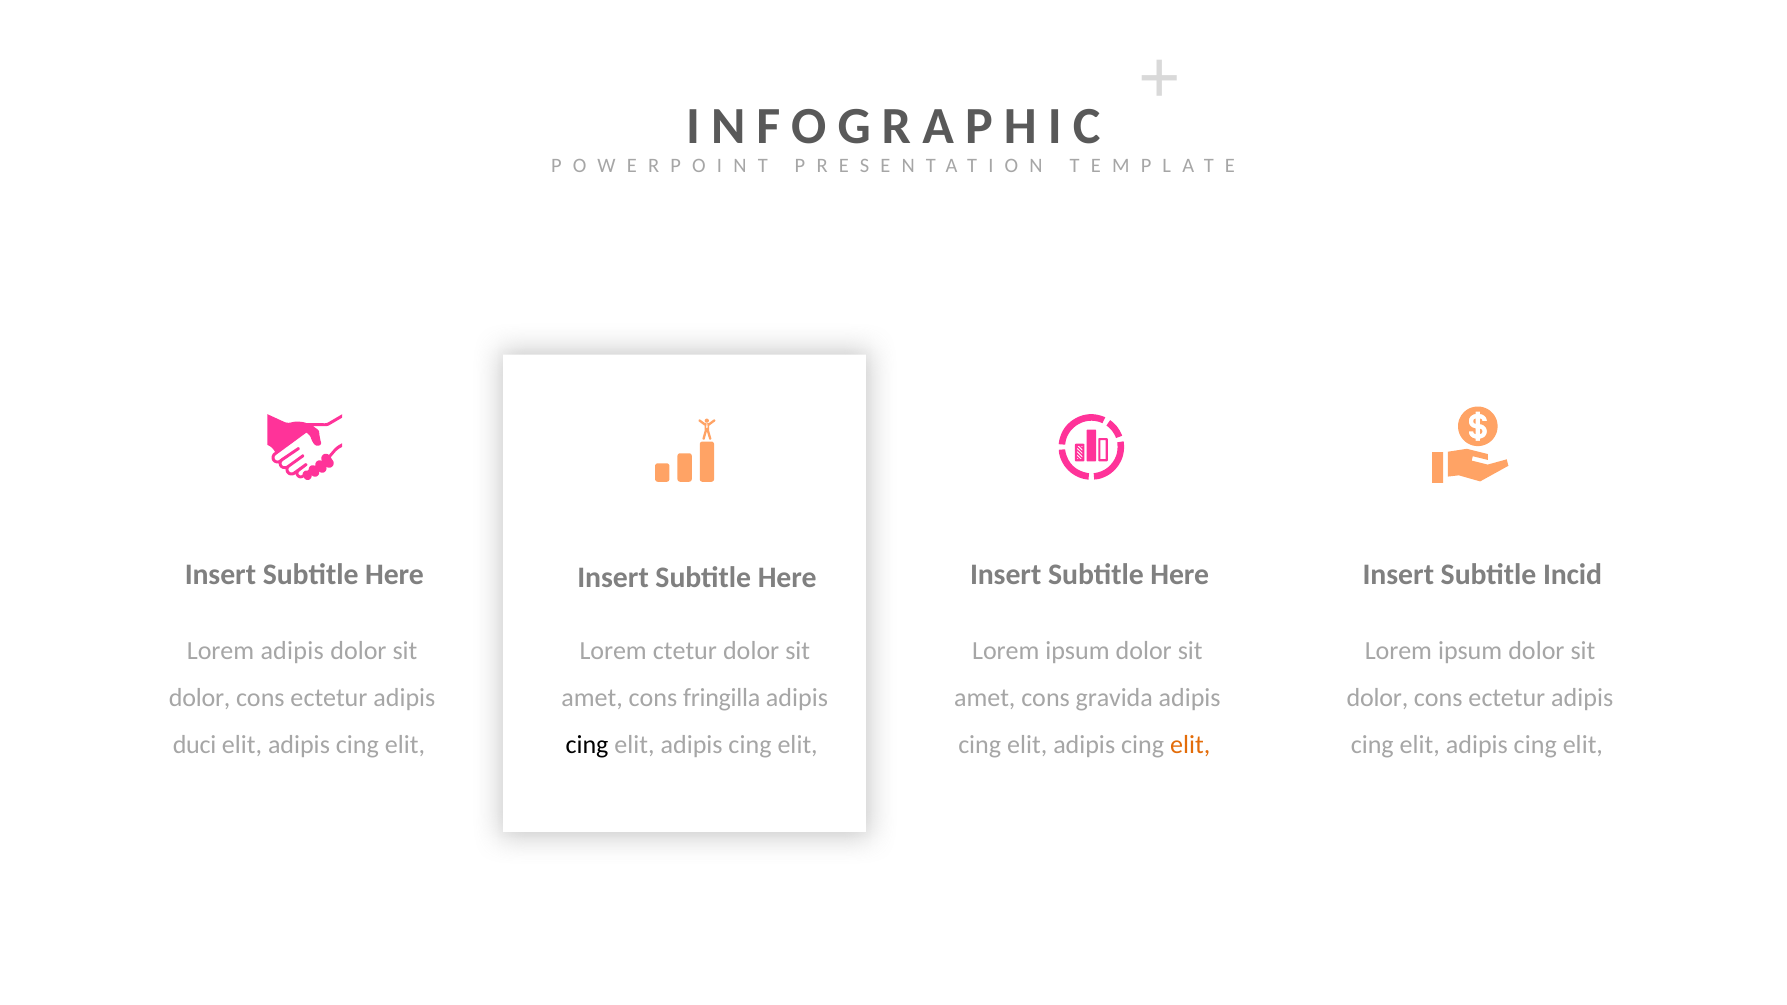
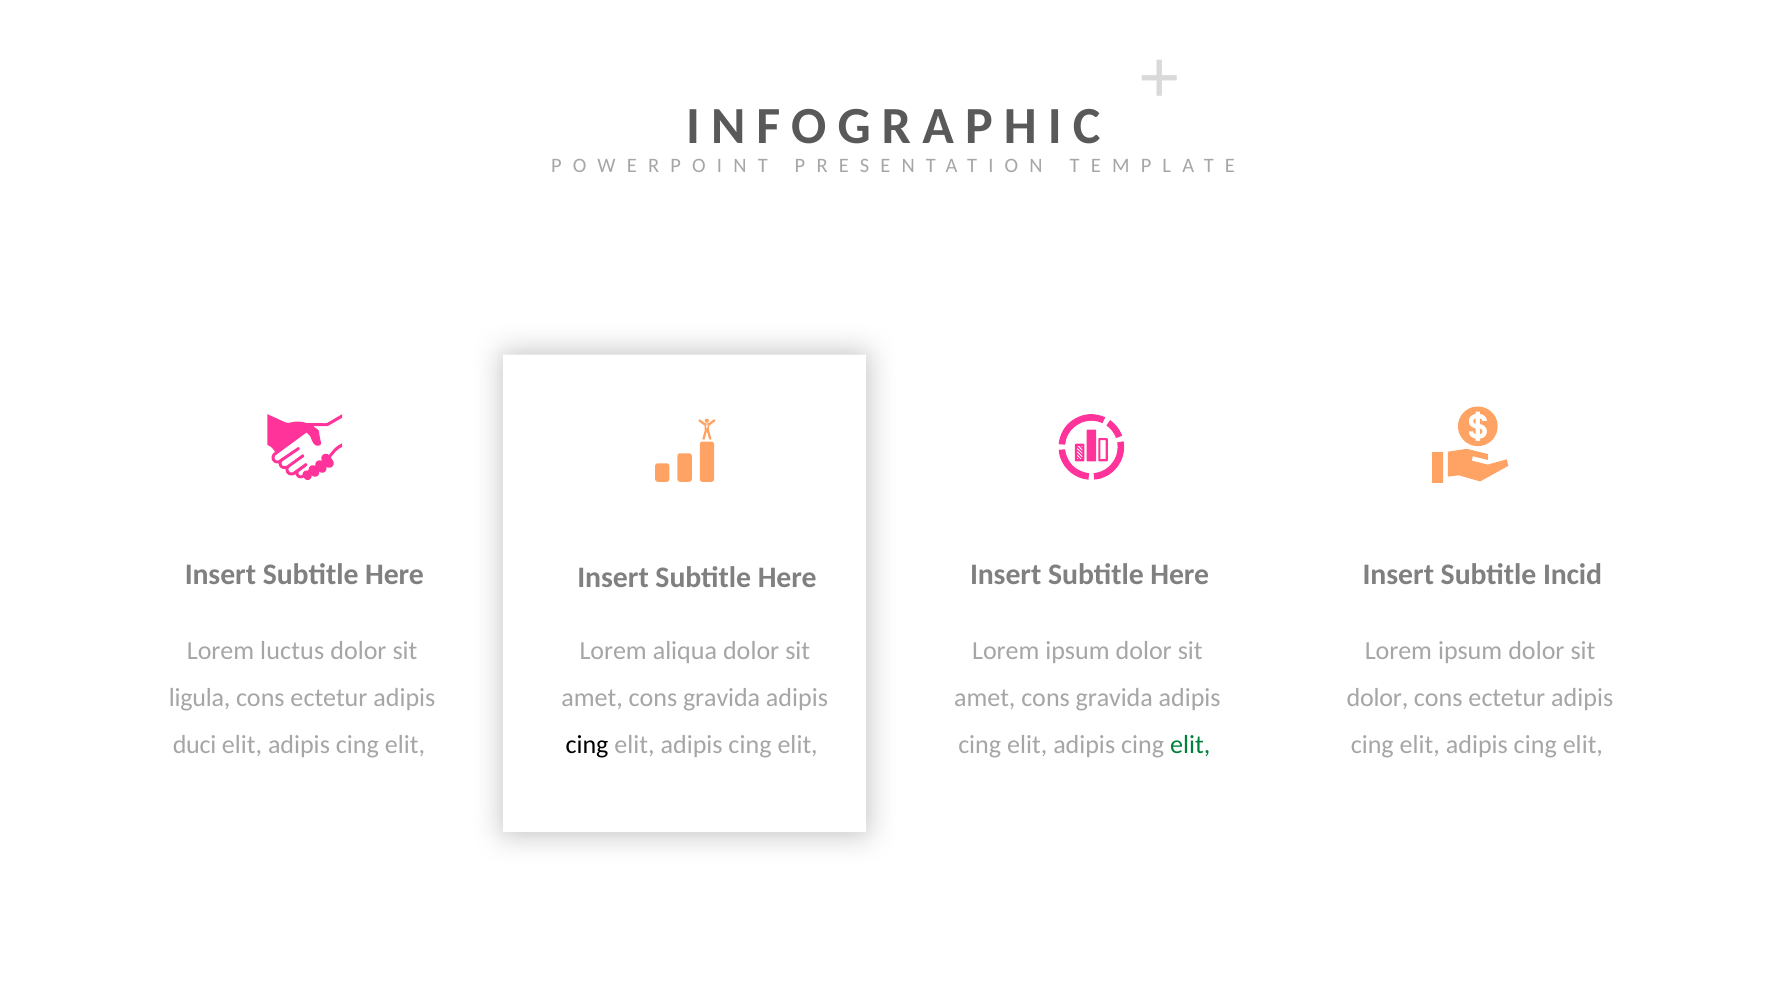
Lorem adipis: adipis -> luctus (292, 651)
ctetur: ctetur -> aliqua (685, 651)
dolor: dolor -> ligula (200, 698)
fringilla: fringilla -> gravida (722, 698)
elit colour: orange -> green (1190, 745)
